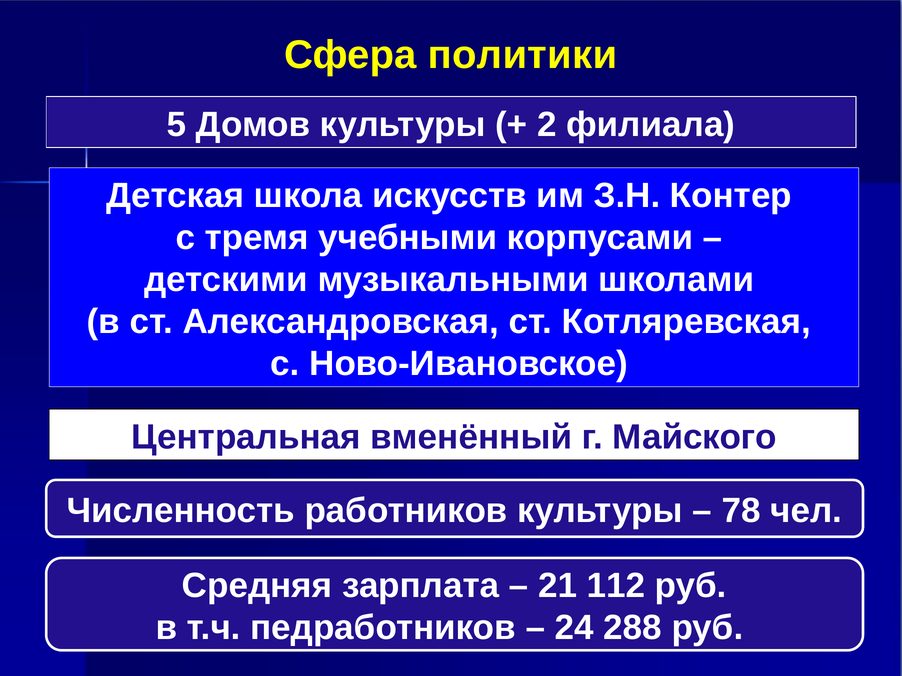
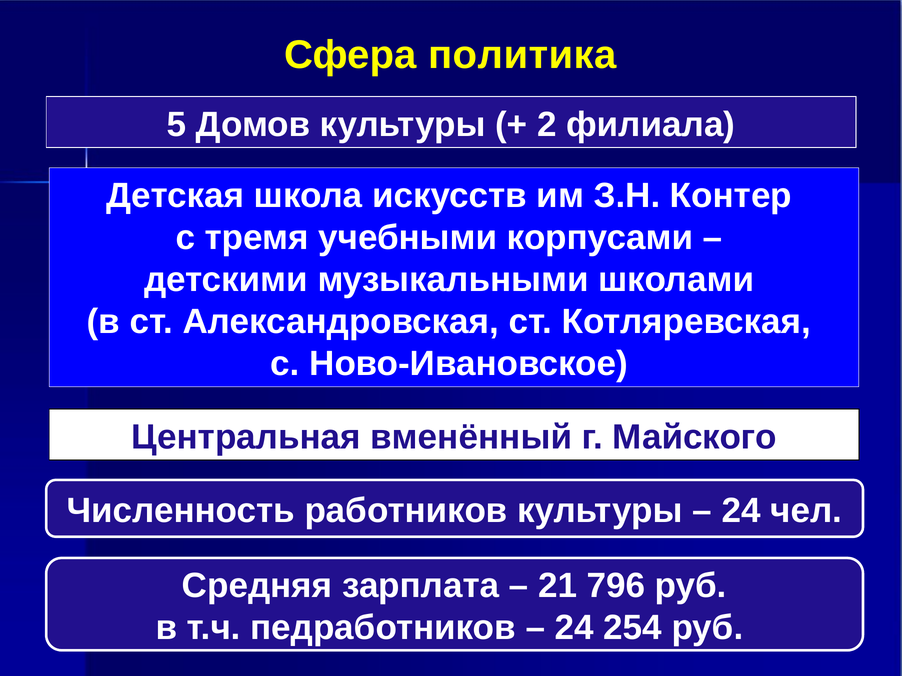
политики: политики -> политика (522, 55)
78: 78 -> 24 (741, 511)
112: 112 -> 796 (616, 586)
288: 288 -> 254 (633, 628)
